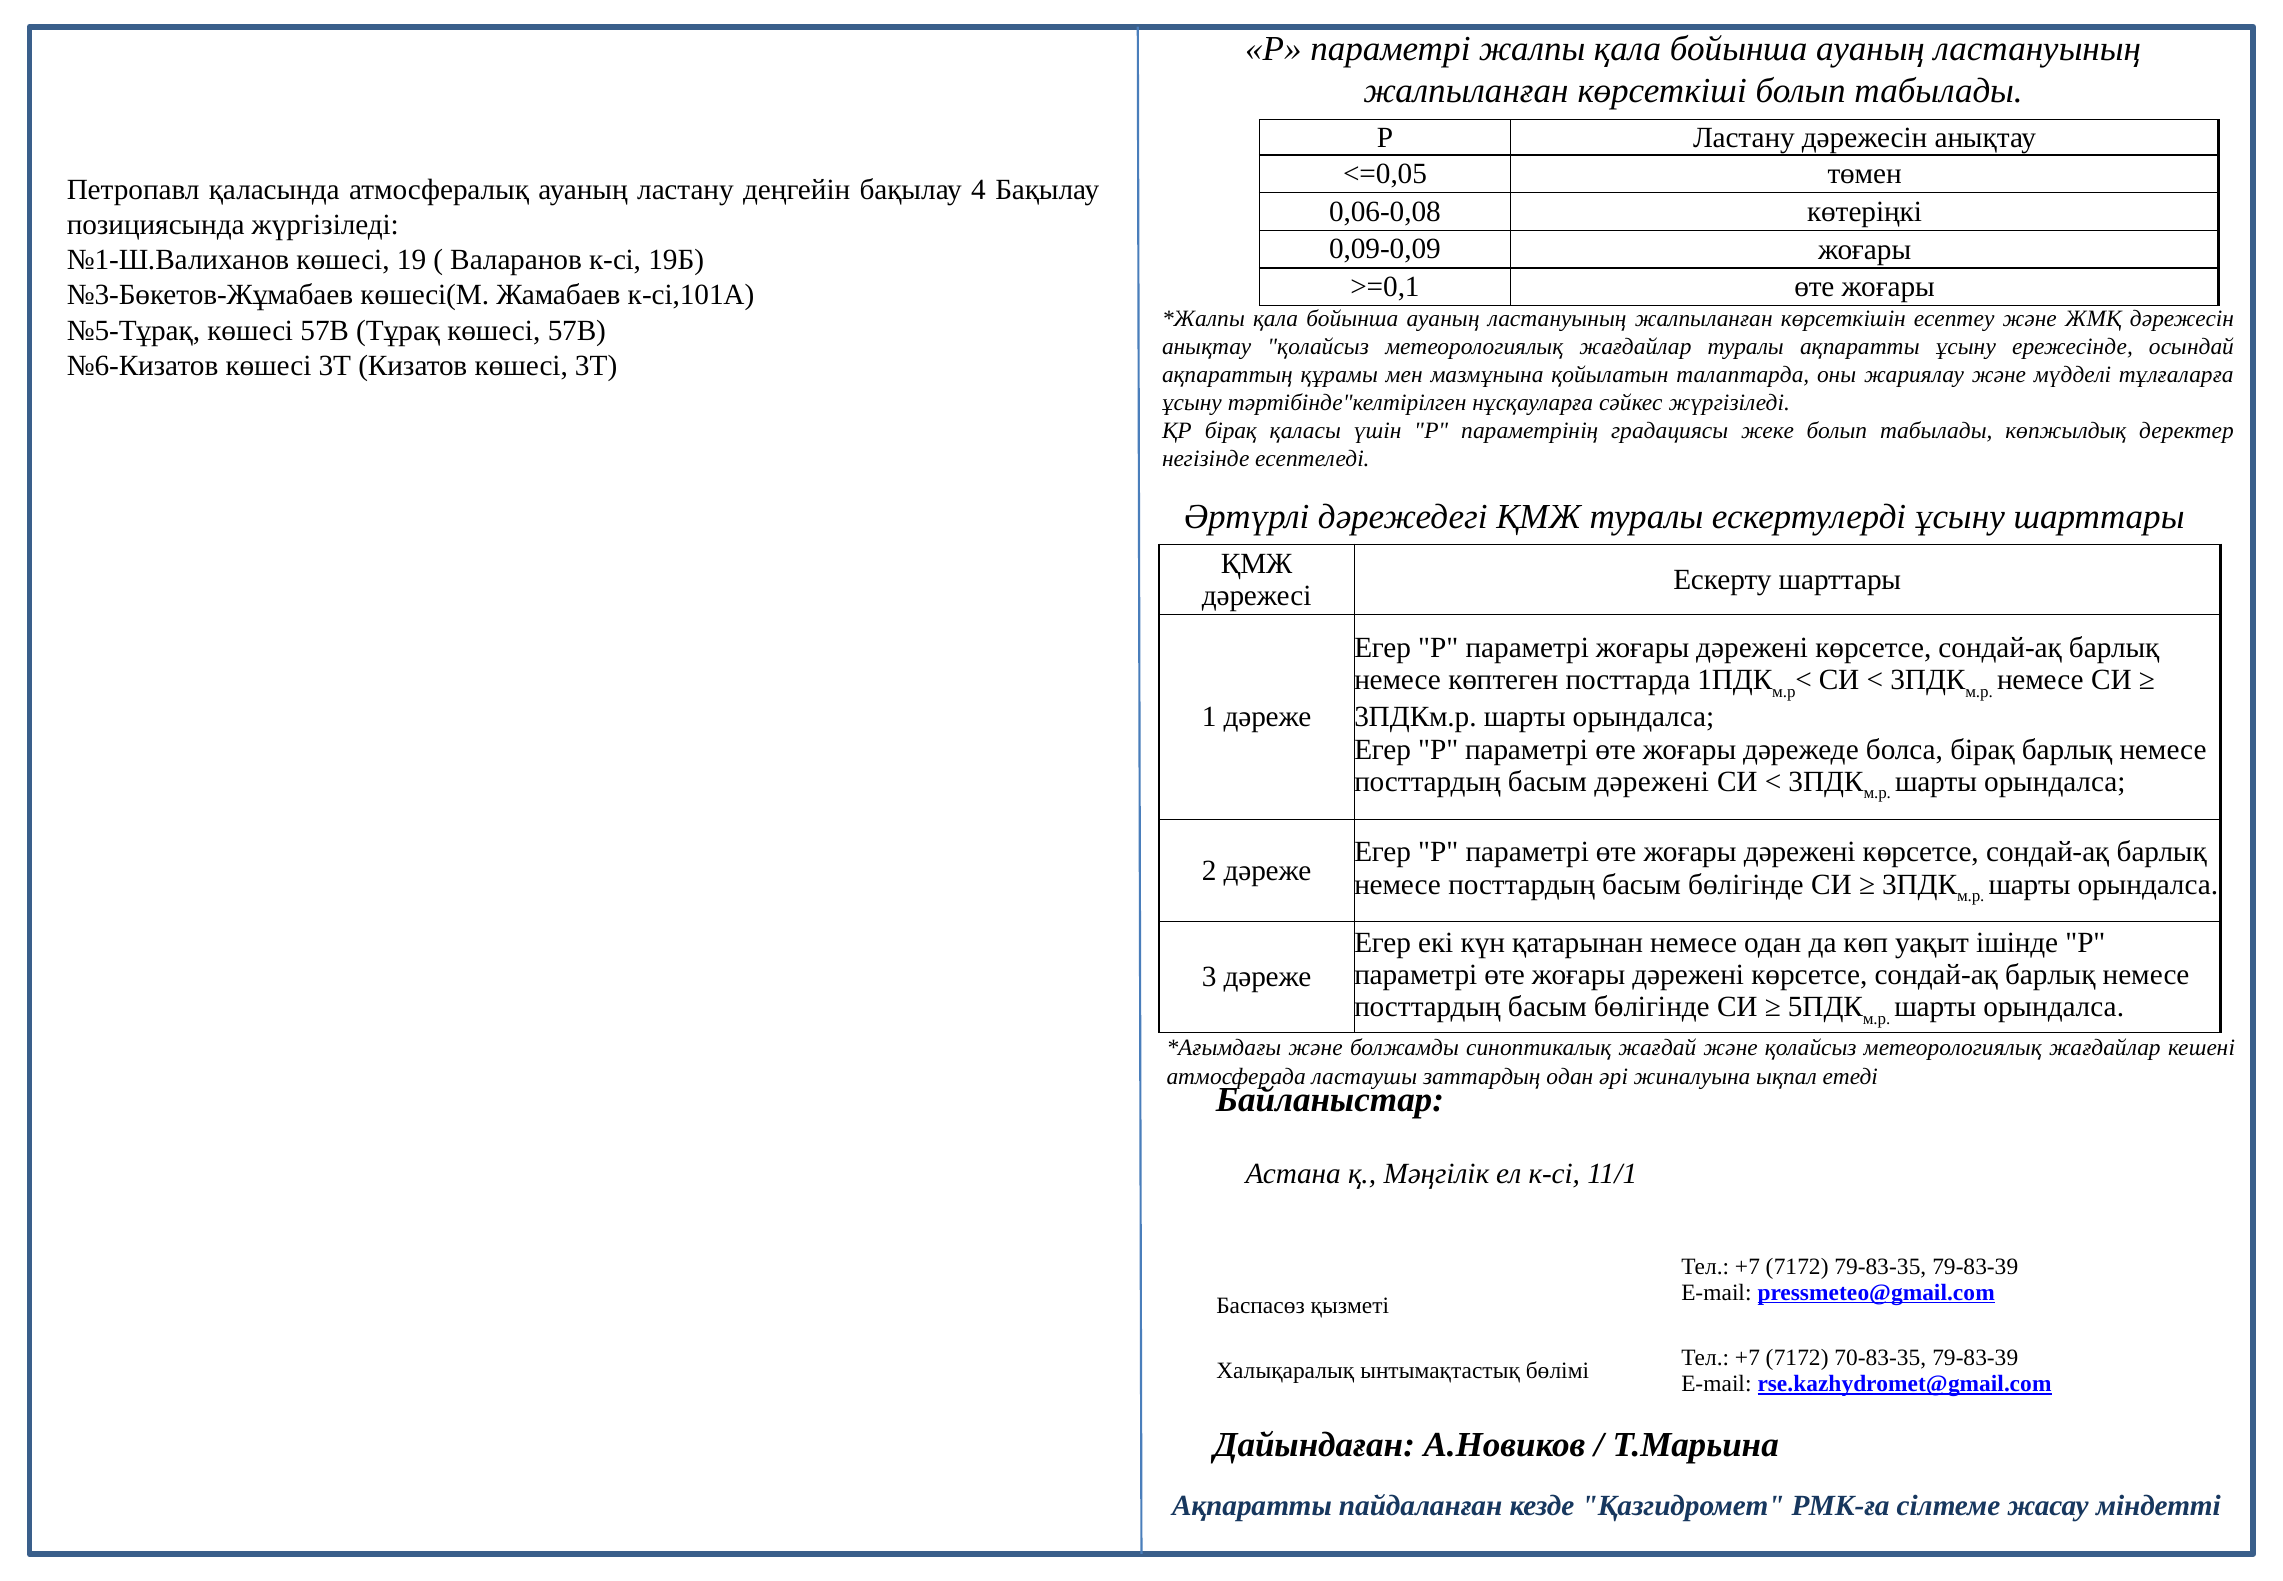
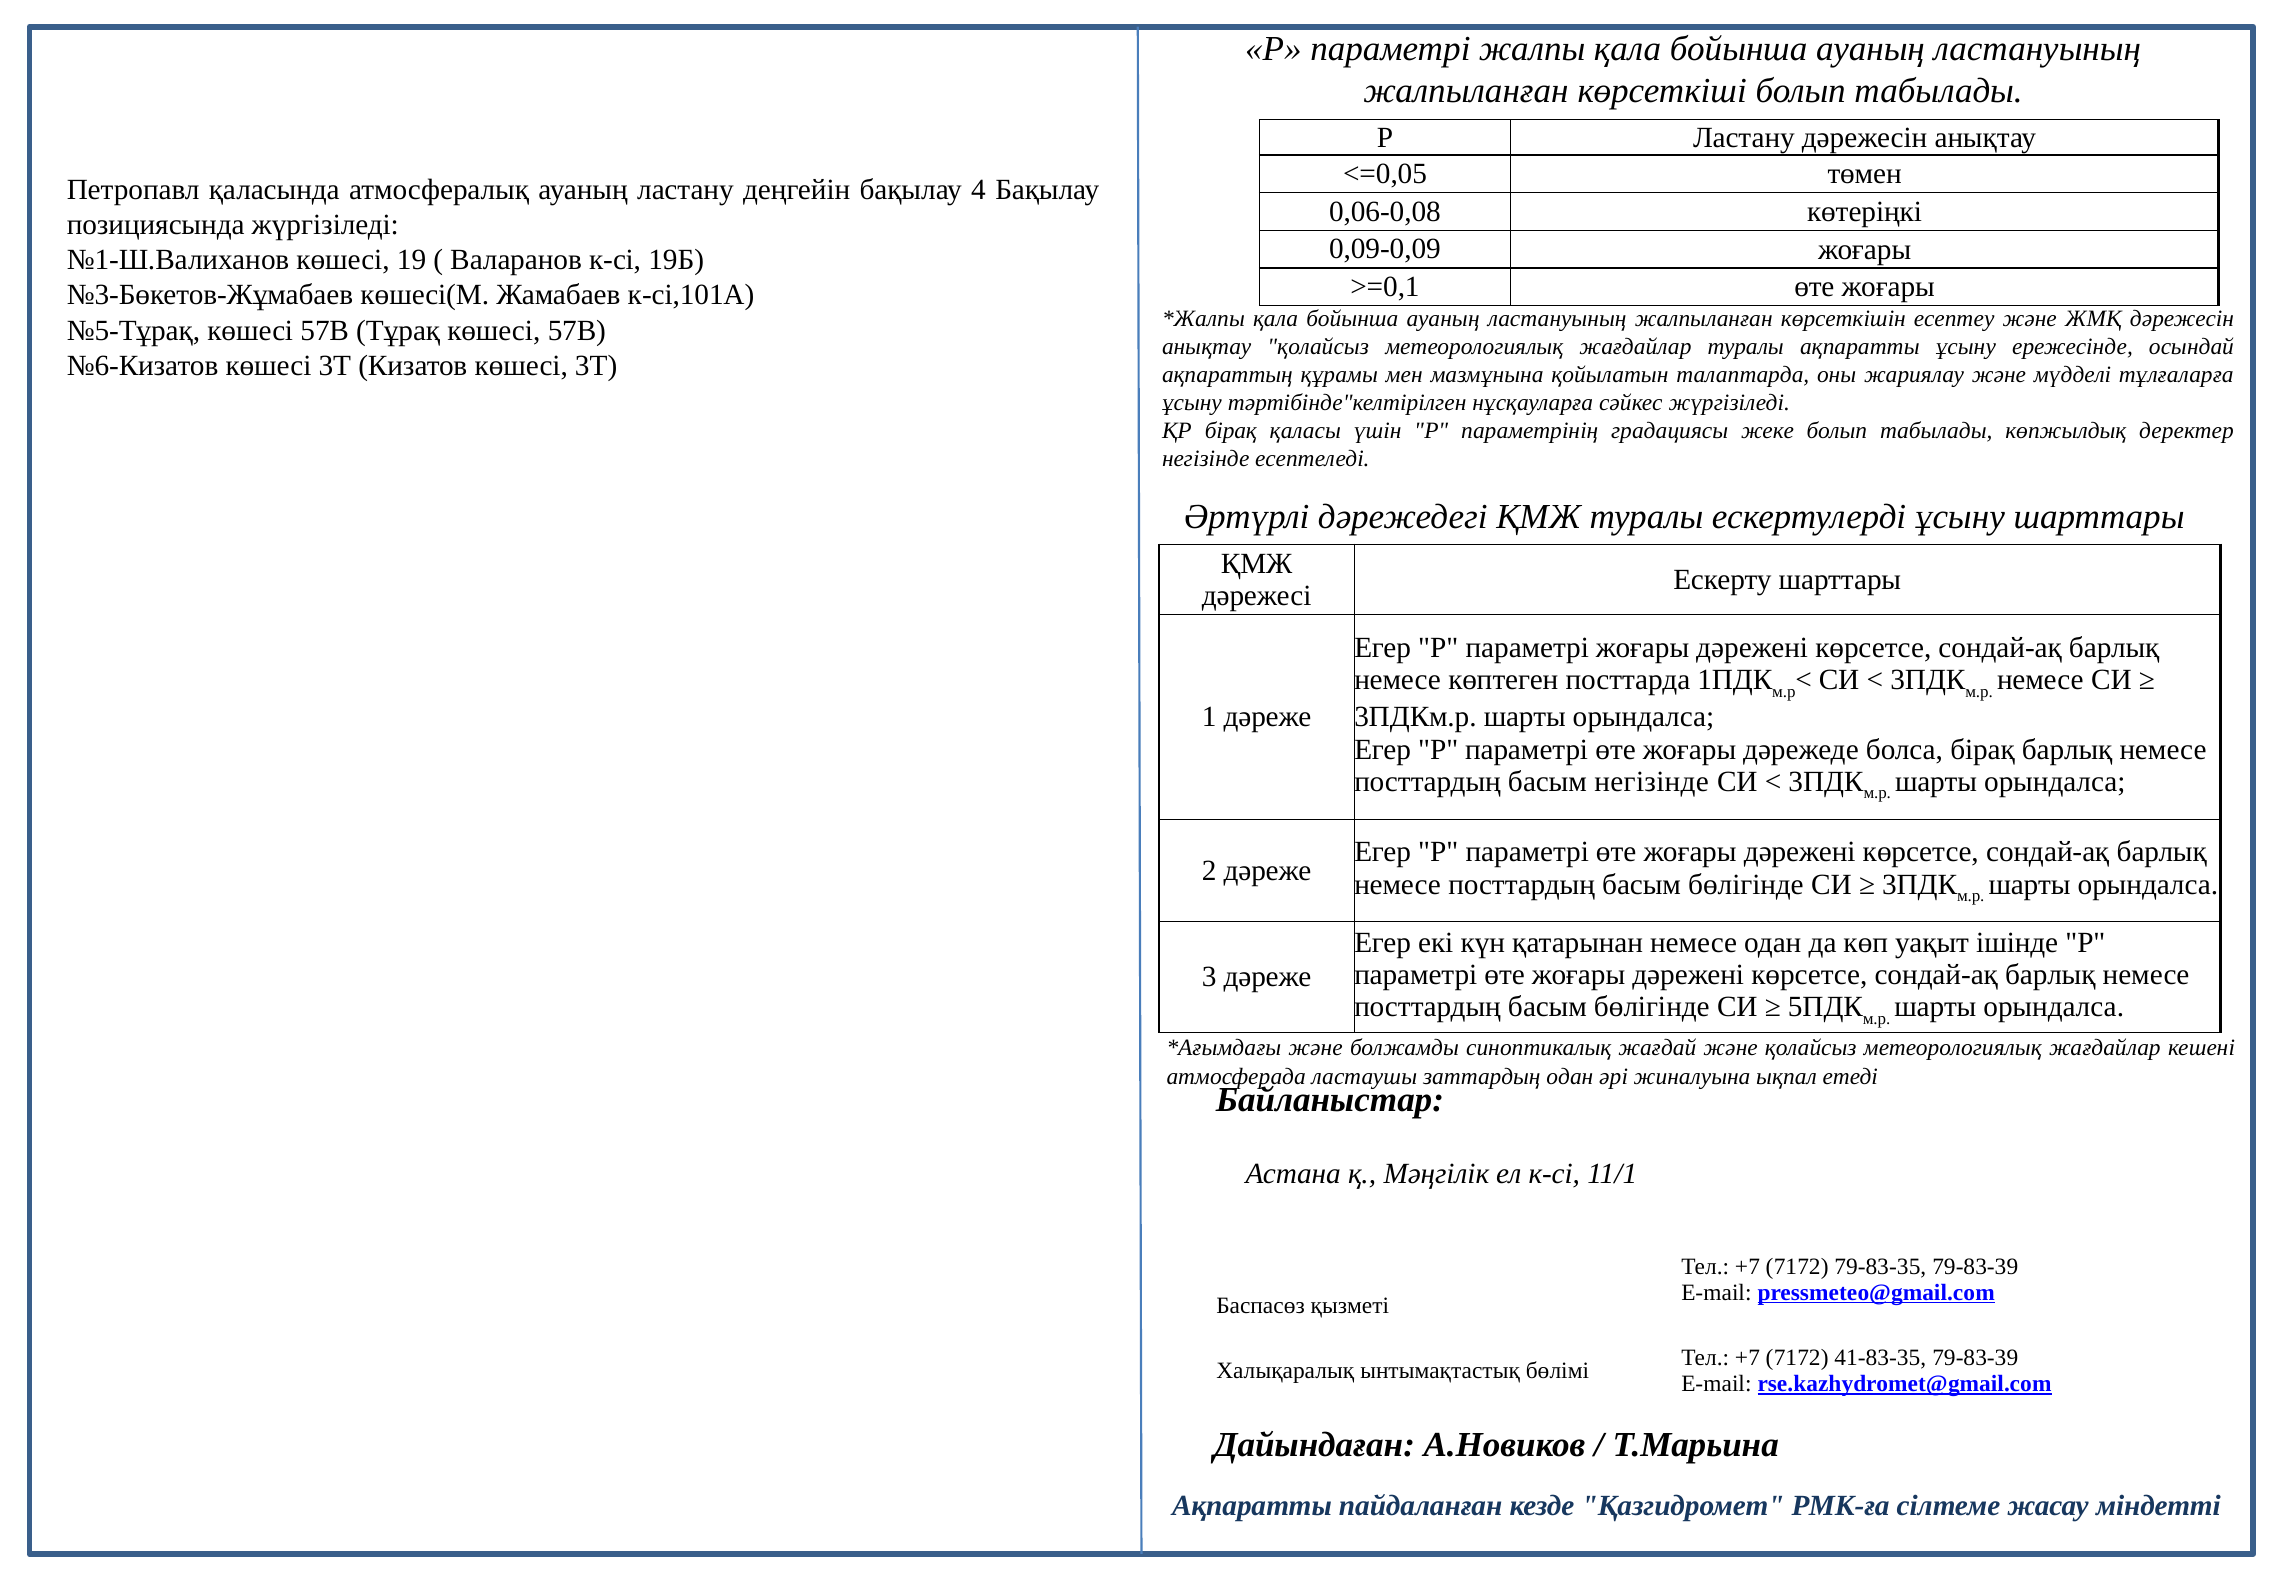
басым дәрежені: дәрежені -> негізінде (1652, 782)
70-83-35: 70-83-35 -> 41-83-35 (1880, 1357)
